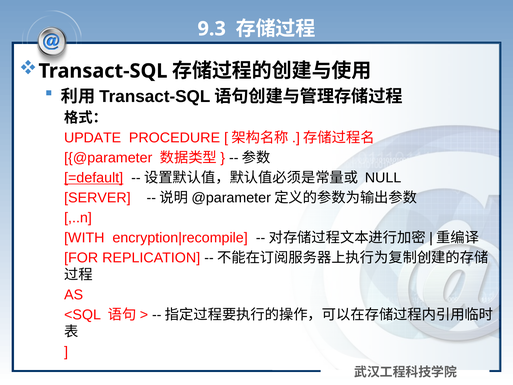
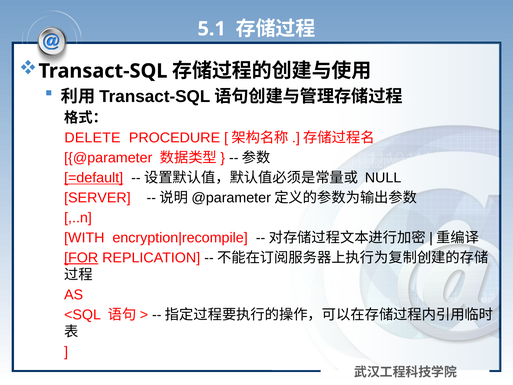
9.3: 9.3 -> 5.1 (212, 29)
UPDATE: UPDATE -> DELETE (92, 138)
FOR underline: none -> present (81, 258)
